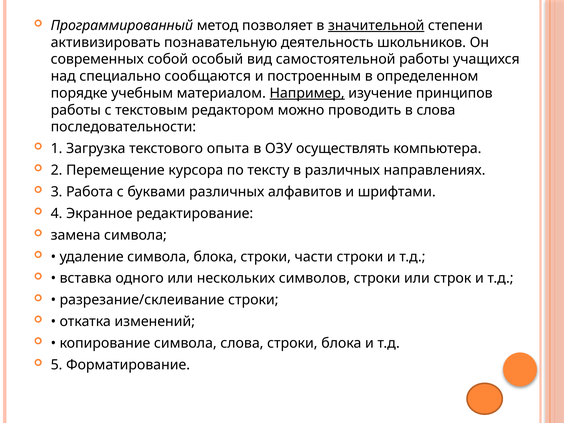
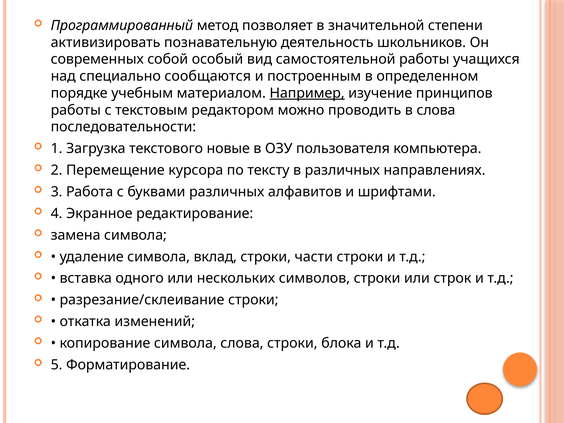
значительной underline: present -> none (376, 25)
опыта: опыта -> новые (228, 149)
осуществлять: осуществлять -> пользователя (343, 149)
символа блока: блока -> вклад (215, 257)
